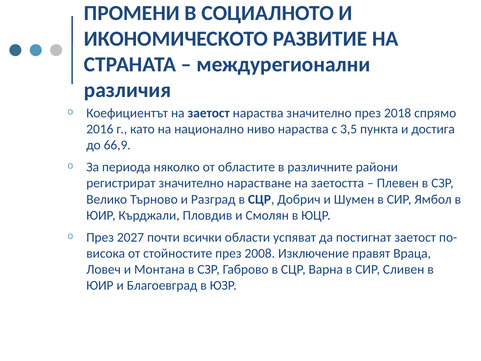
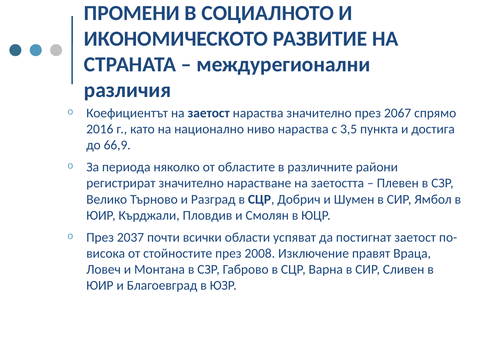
2018: 2018 -> 2067 (398, 113)
2027: 2027 -> 2037 (131, 237)
